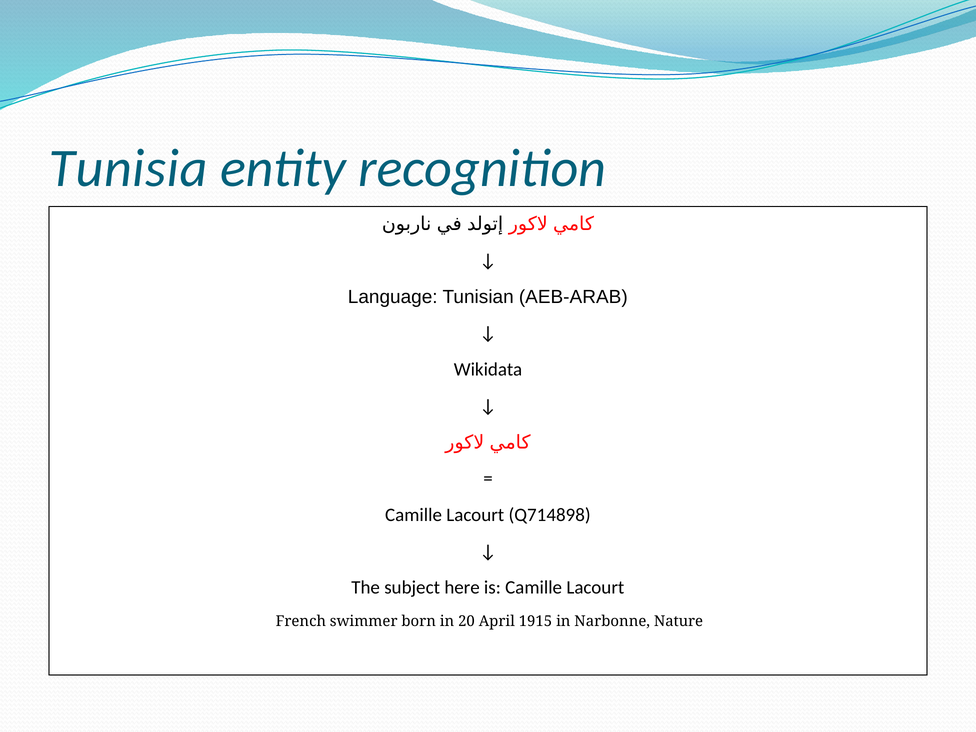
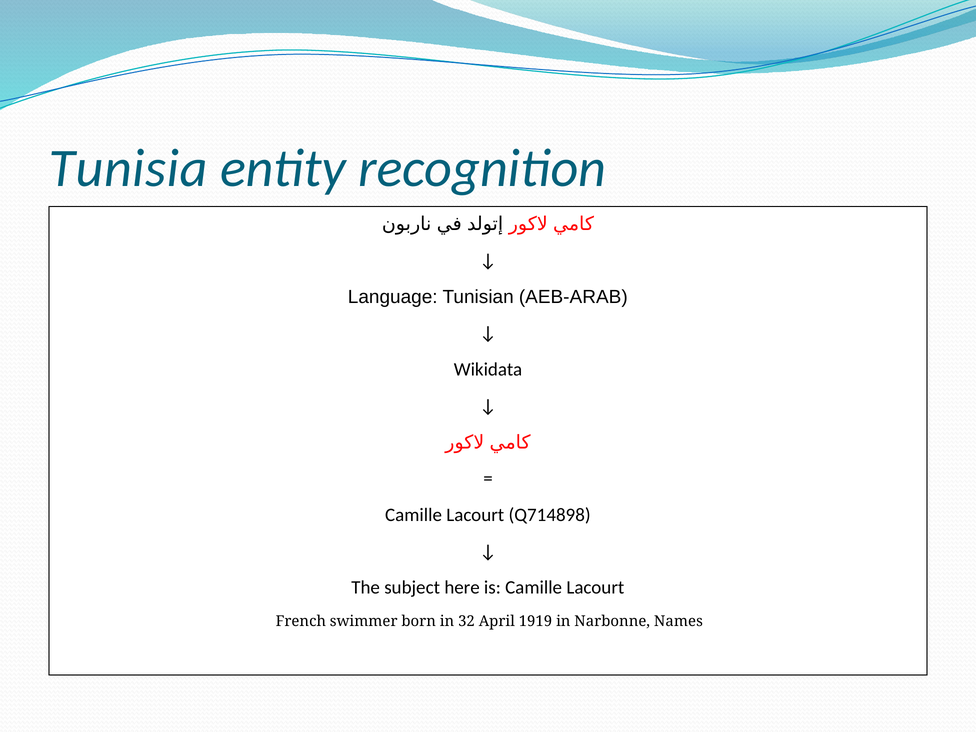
20: 20 -> 32 (466, 621)
1915: 1915 -> 1919 (535, 621)
Nature: Nature -> Names (678, 621)
